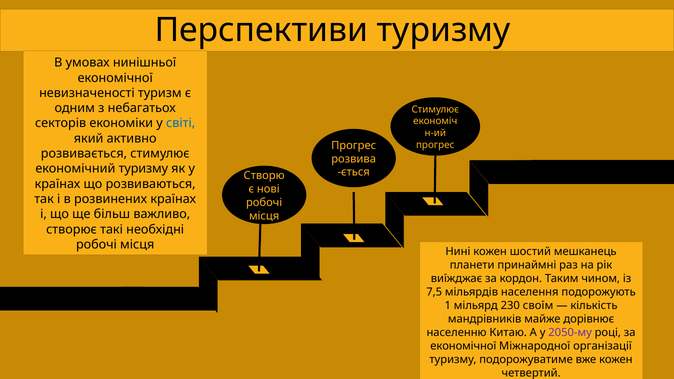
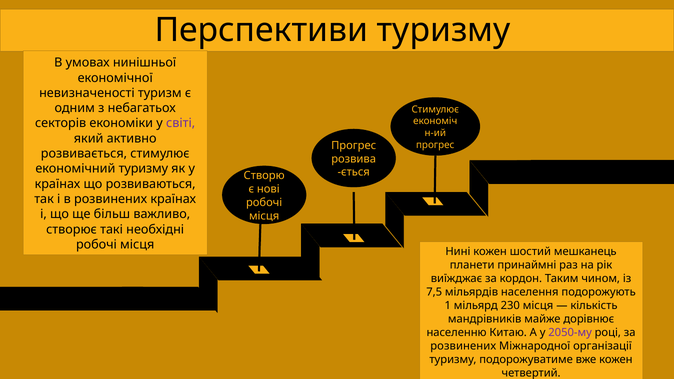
світі colour: blue -> purple (181, 123)
230 своїм: своїм -> місця (538, 306)
економічної: економічної -> розвинених (463, 346)
